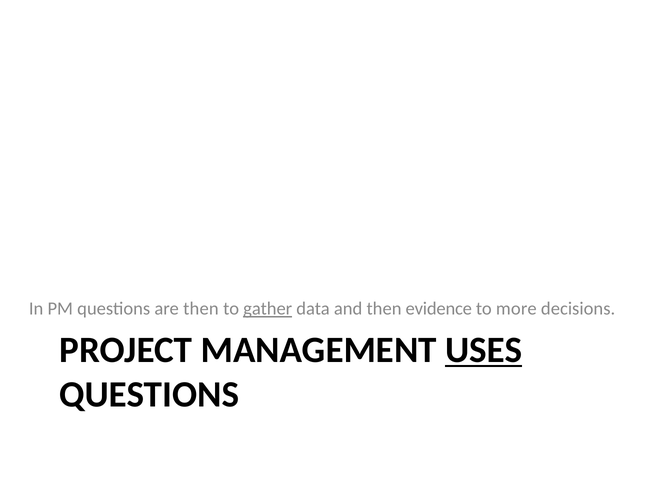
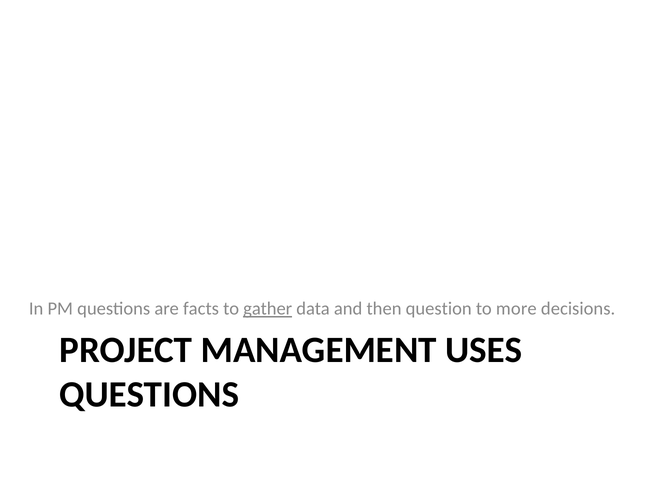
are then: then -> facts (201, 309)
evidence: evidence -> question (439, 309)
USES underline: present -> none (484, 350)
